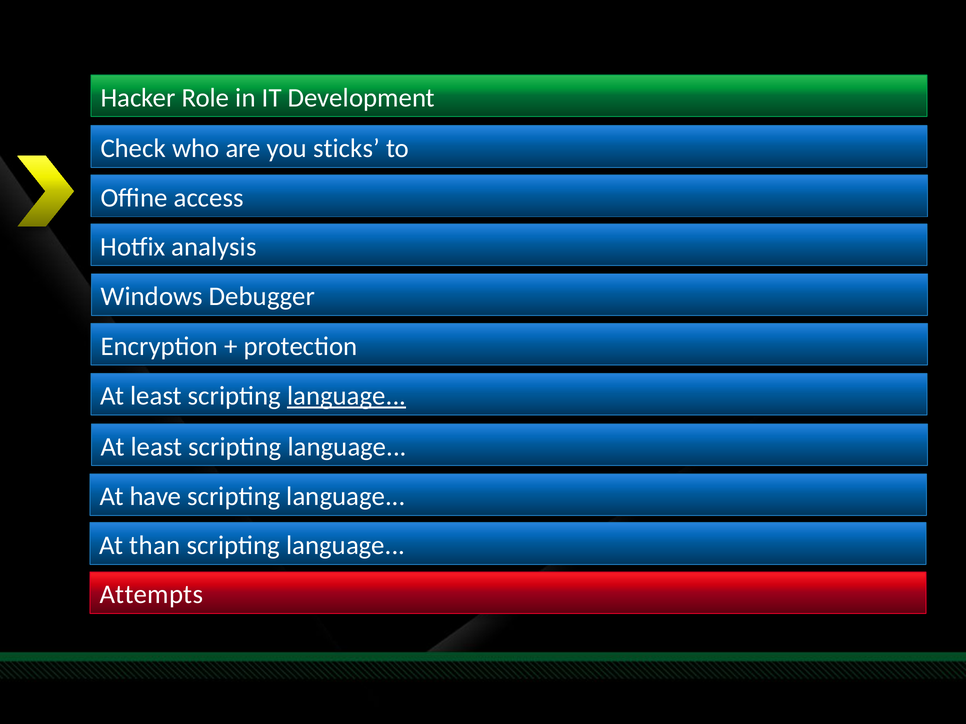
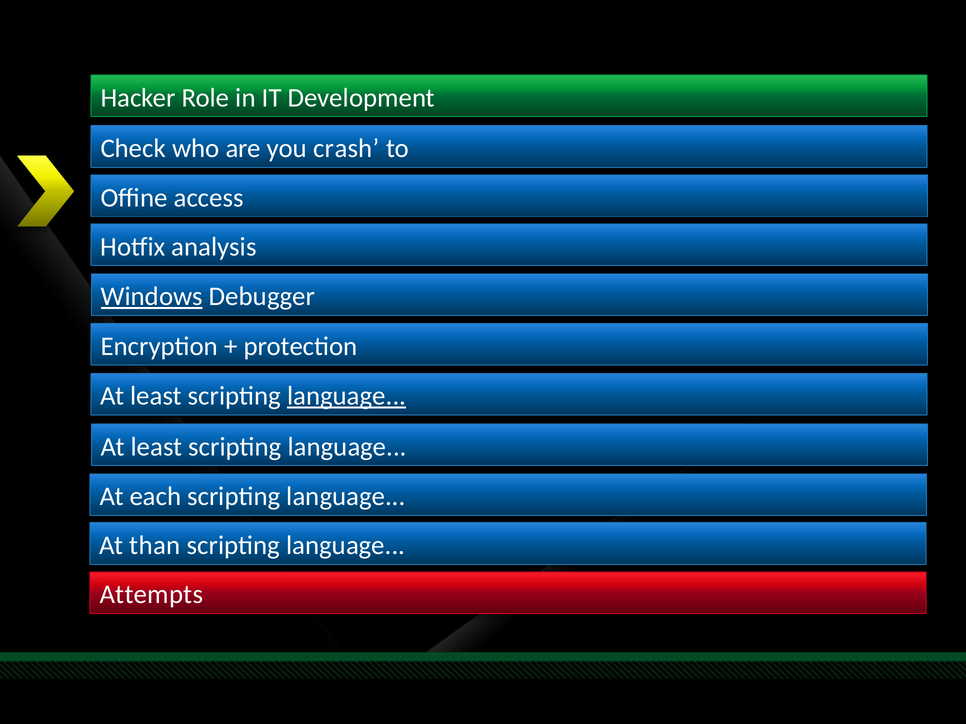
sticks: sticks -> crash (346, 149)
Windows underline: none -> present (152, 297)
have: have -> each (155, 497)
